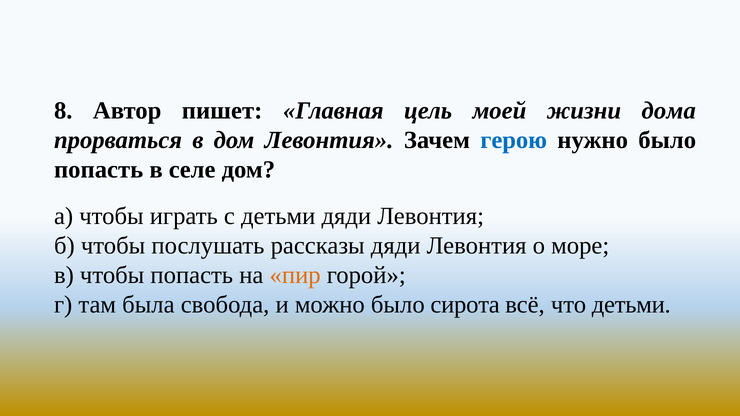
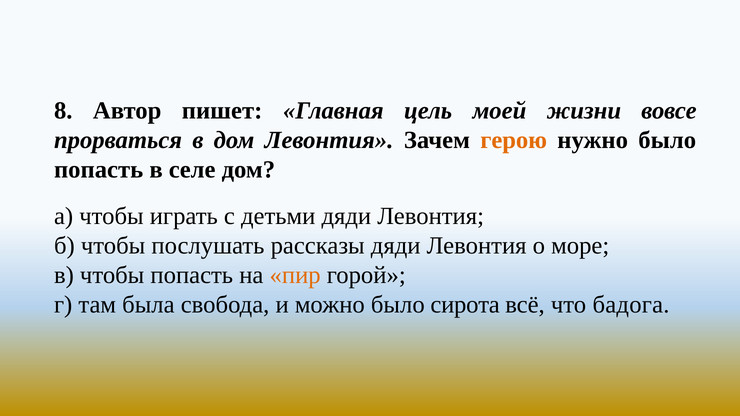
дома: дома -> вовсе (669, 111)
герою colour: blue -> orange (514, 140)
что детьми: детьми -> бадога (631, 305)
